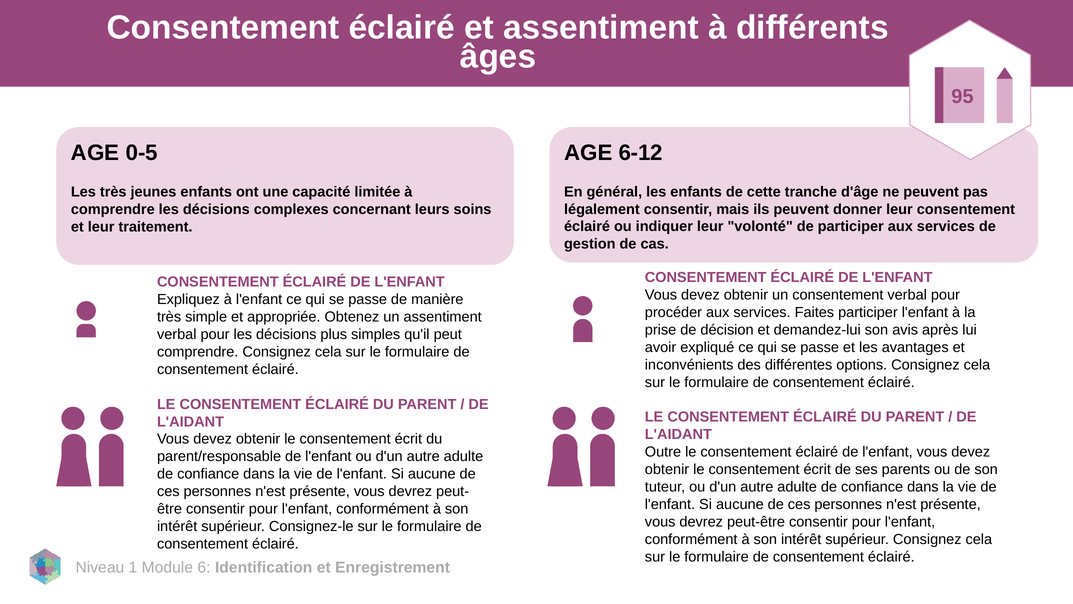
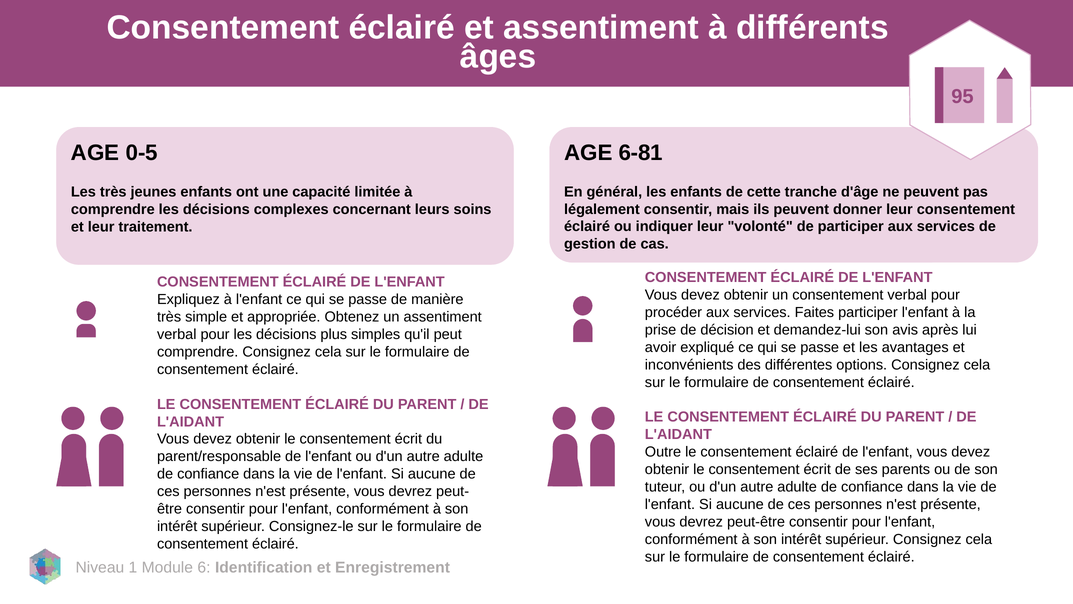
6-12: 6-12 -> 6-81 (641, 153)
